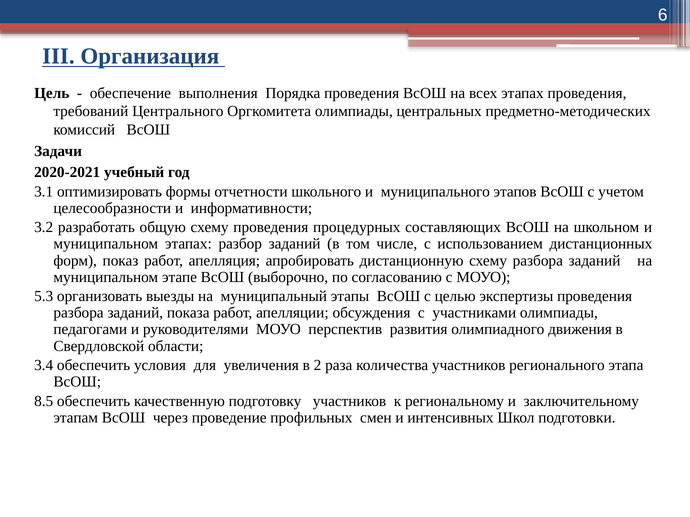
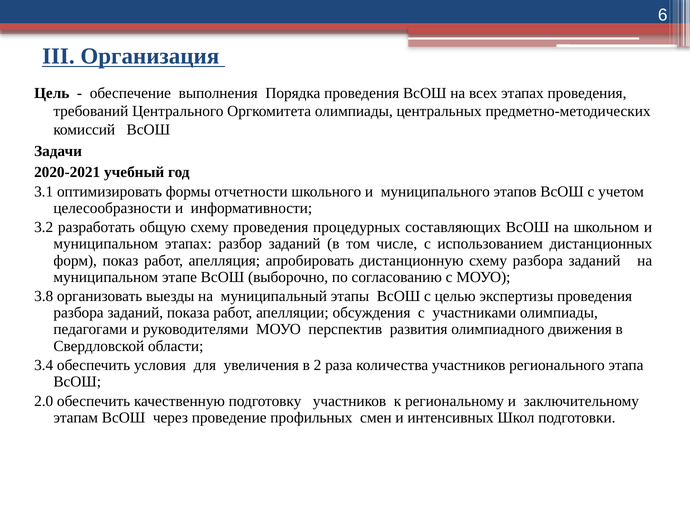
5.3: 5.3 -> 3.8 (44, 297)
8.5: 8.5 -> 2.0 (44, 402)
